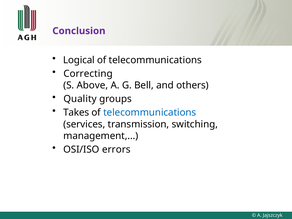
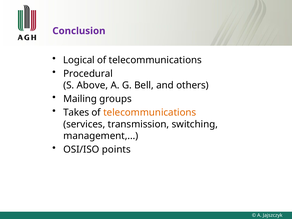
Correcting: Correcting -> Procedural (88, 74)
Quality: Quality -> Mailing (80, 99)
telecommunications colour: blue -> orange (150, 113)
errors: errors -> points (116, 150)
